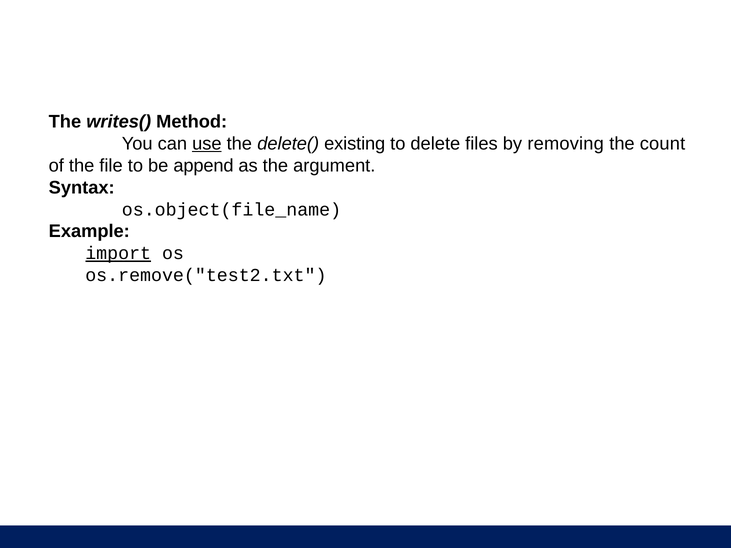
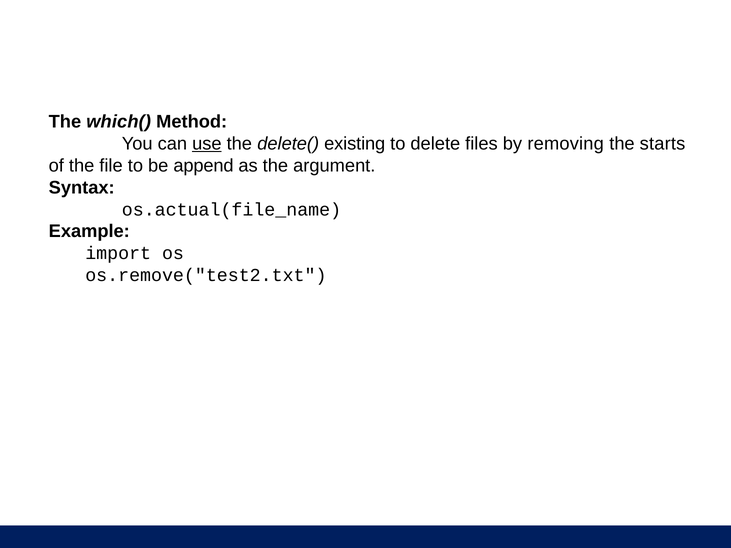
writes(: writes( -> which( (119, 122)
count: count -> starts (663, 144)
os.object(file_name: os.object(file_name -> os.actual(file_name (231, 210)
import underline: present -> none (118, 253)
